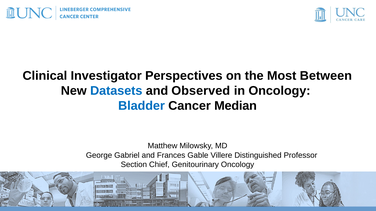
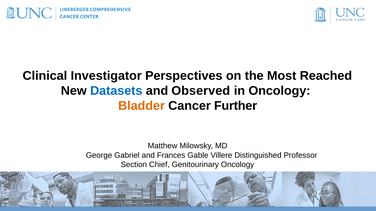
Between: Between -> Reached (326, 76)
Bladder colour: blue -> orange (141, 106)
Median: Median -> Further (236, 106)
